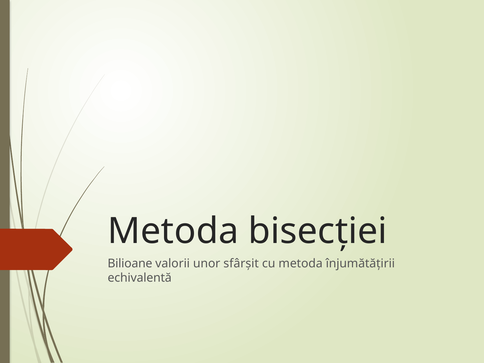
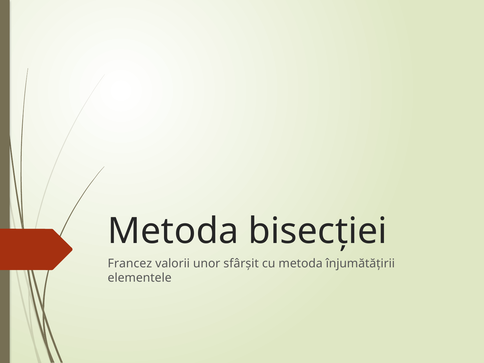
Bilioane: Bilioane -> Francez (130, 263)
echivalentă: echivalentă -> elementele (140, 278)
